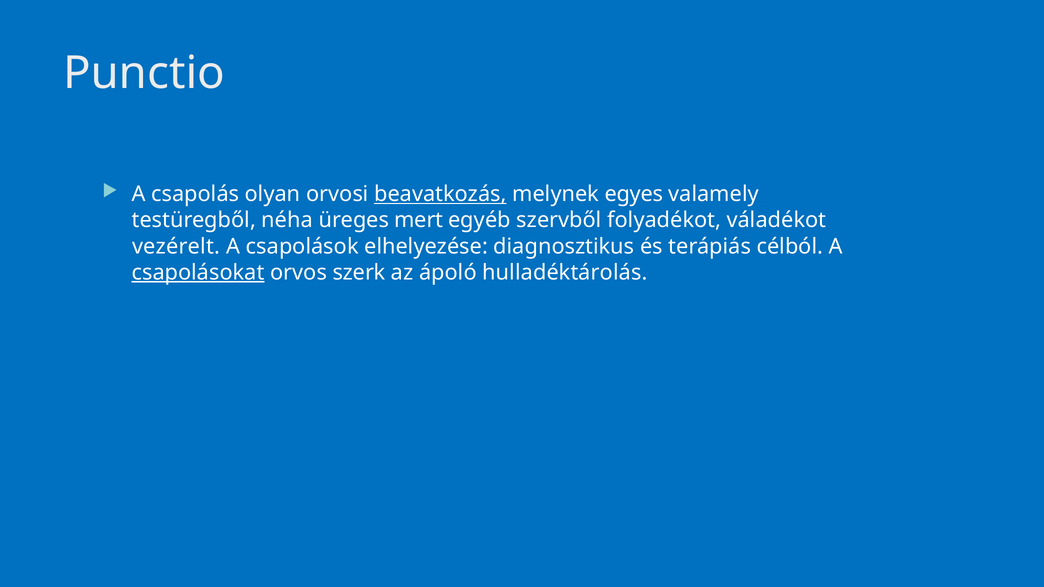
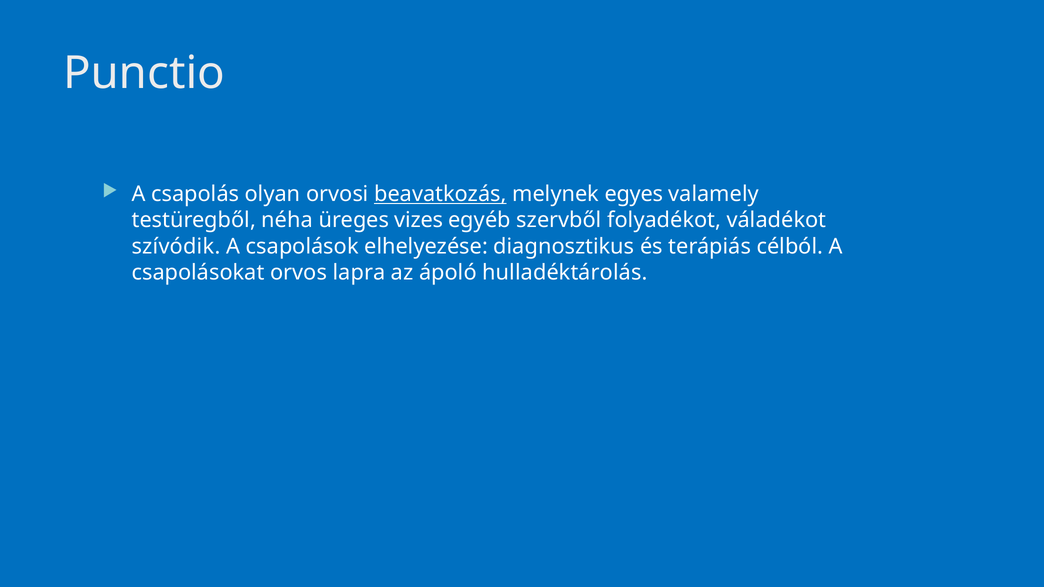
mert: mert -> vizes (419, 220)
vezérelt: vezérelt -> szívódik (176, 247)
csapolásokat underline: present -> none (198, 273)
szerk: szerk -> lapra (359, 273)
